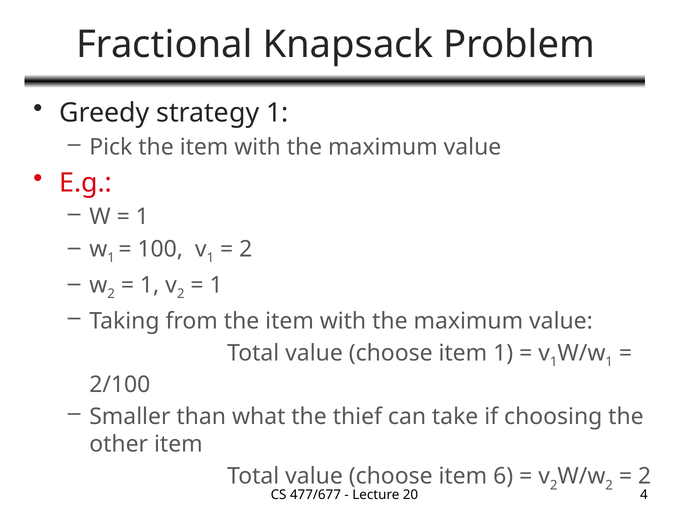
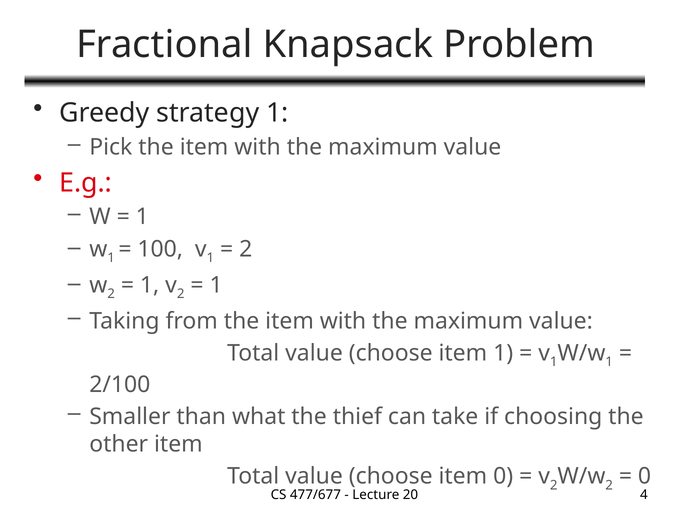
item 6: 6 -> 0 (503, 476)
2: 2 -> 0 (645, 476)
